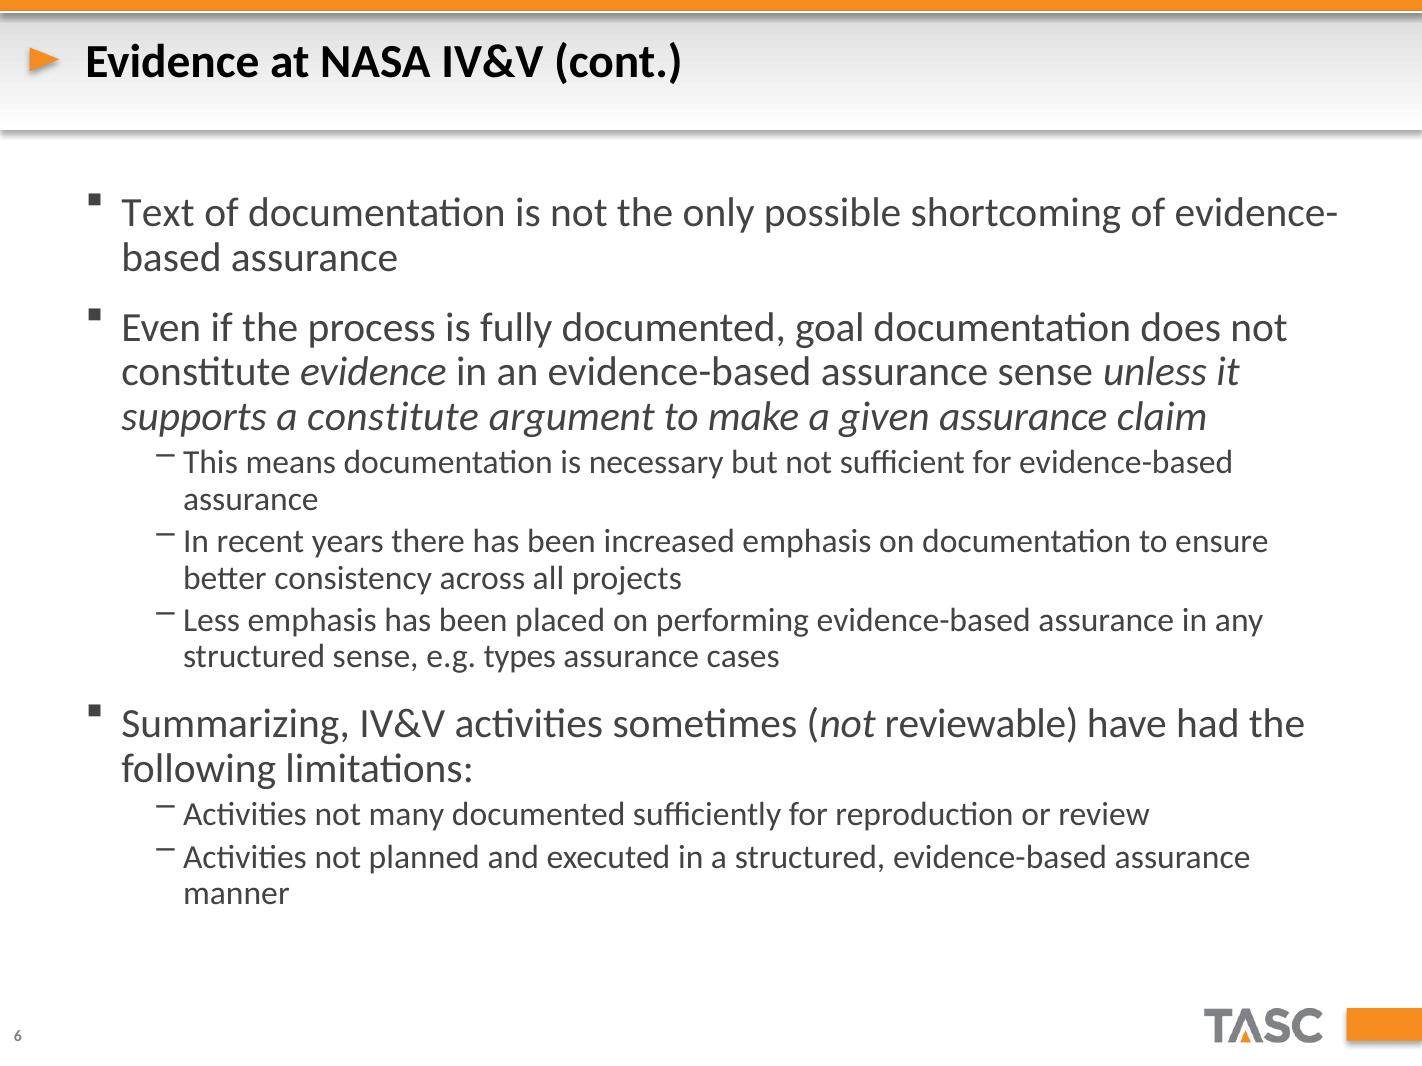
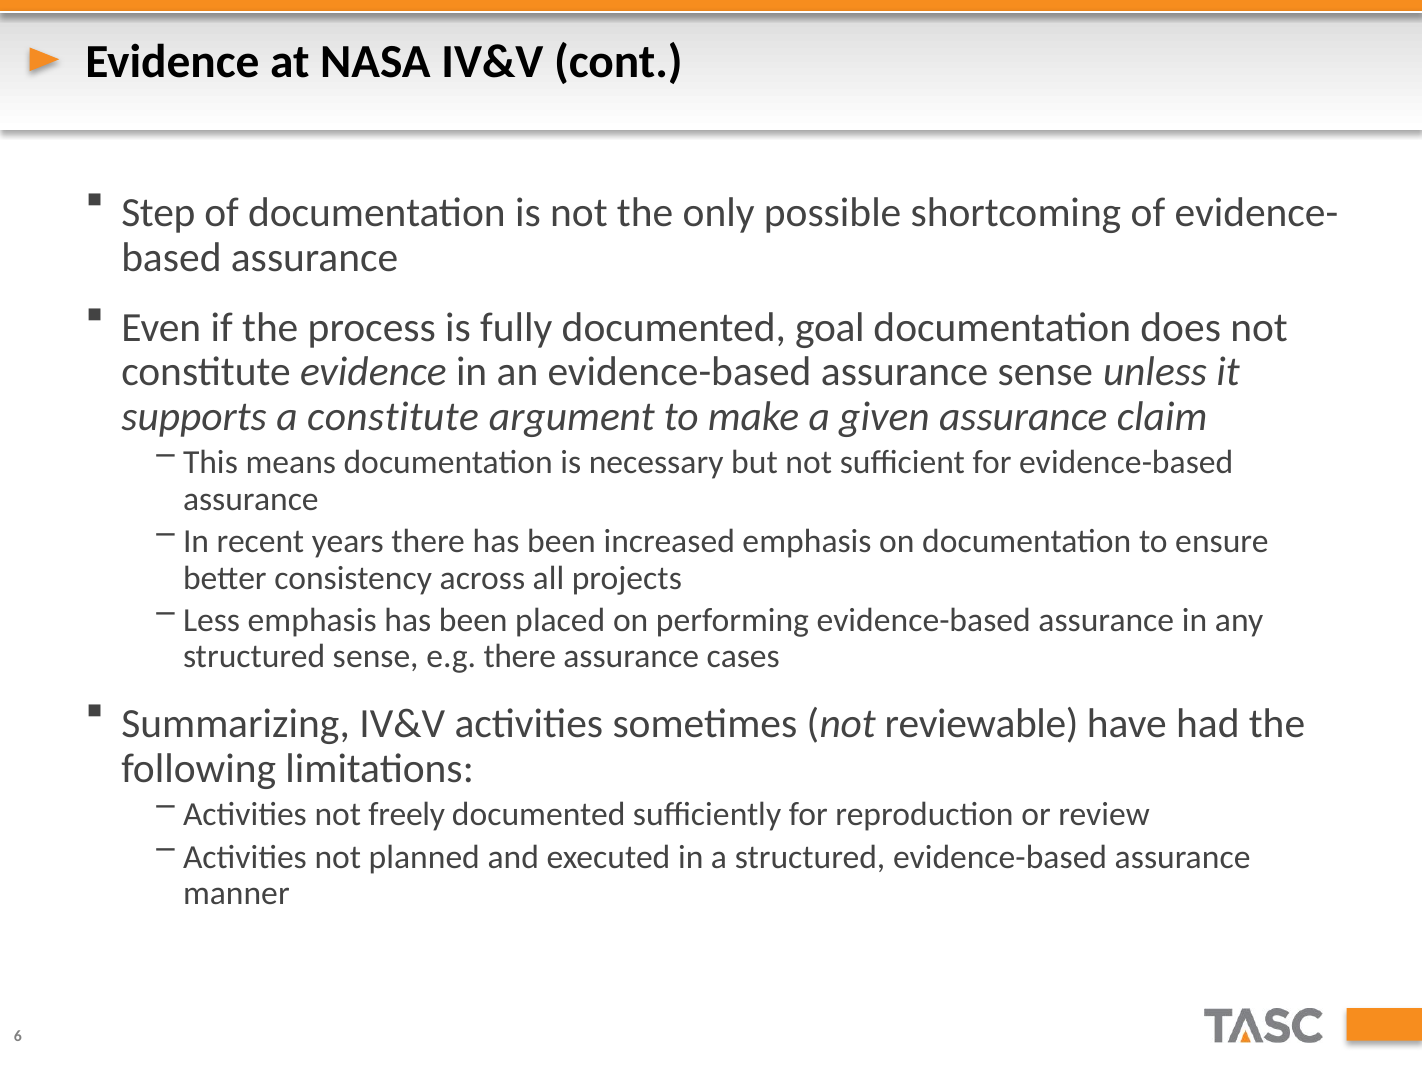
Text: Text -> Step (158, 213)
e.g types: types -> there (520, 657)
many: many -> freely (407, 815)
